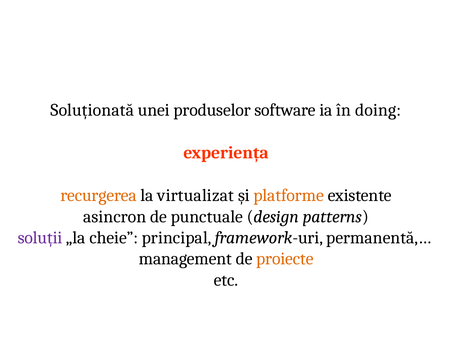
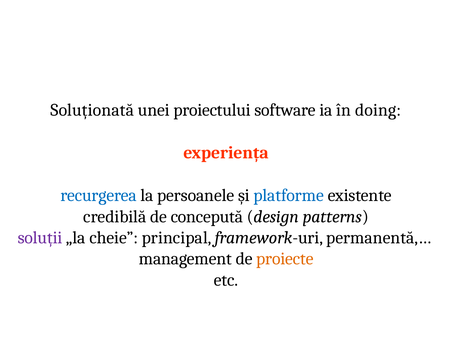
produselor: produselor -> proiectului (212, 110)
recurgerea colour: orange -> blue (99, 195)
virtualizat: virtualizat -> persoanele (196, 195)
platforme colour: orange -> blue (289, 195)
asincron: asincron -> credibilă (115, 217)
punctuale: punctuale -> concepută (207, 217)
